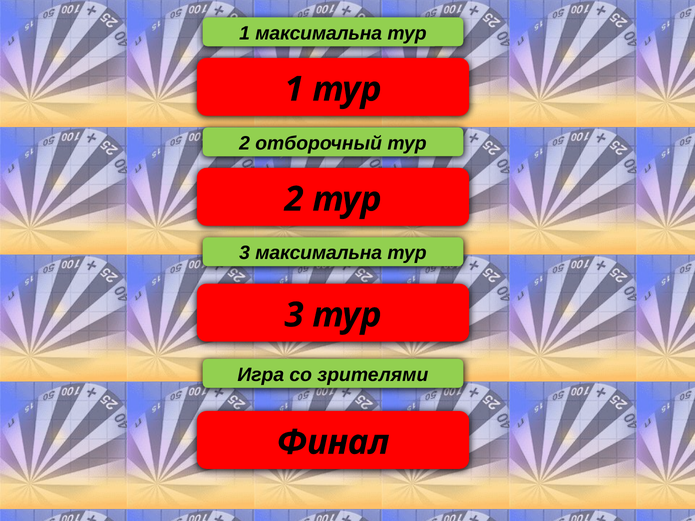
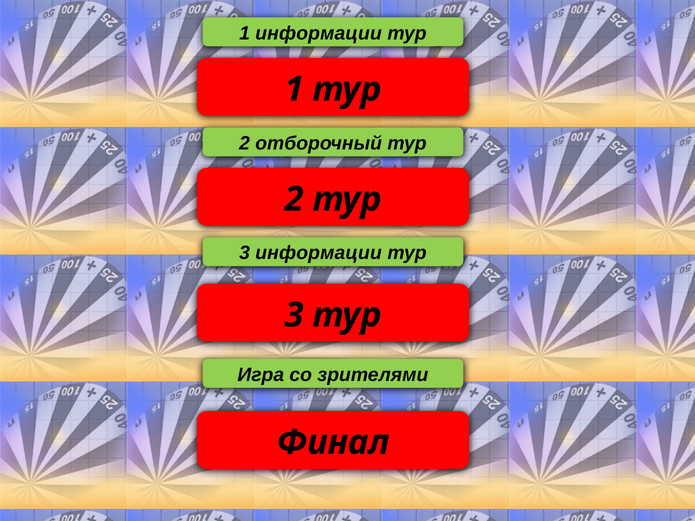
1 максимальна: максимальна -> информации (319, 33)
3 максимальна: максимальна -> информации (319, 253)
